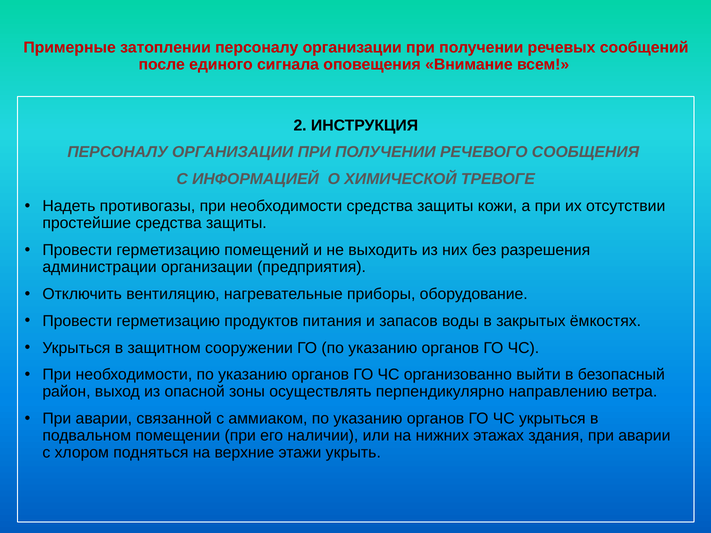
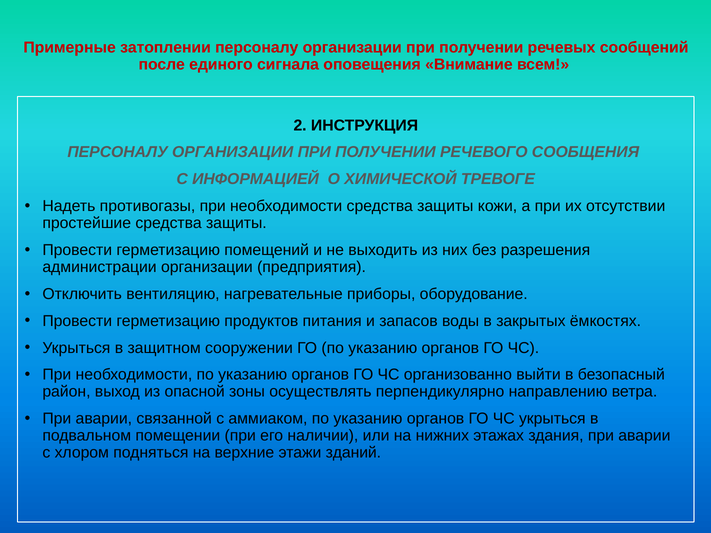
укрыть: укрыть -> зданий (353, 453)
